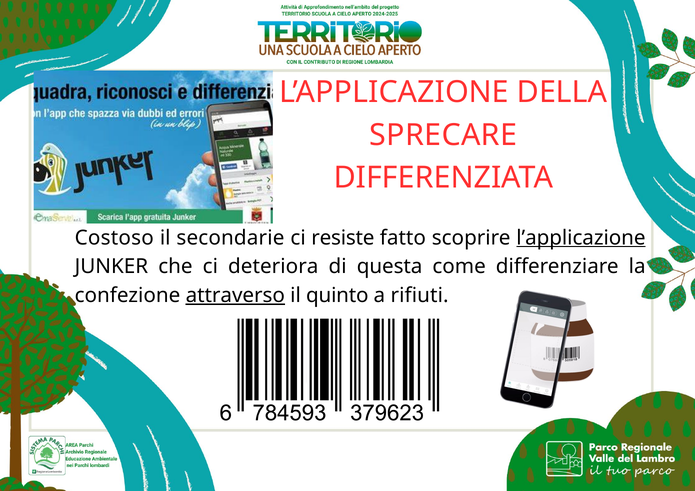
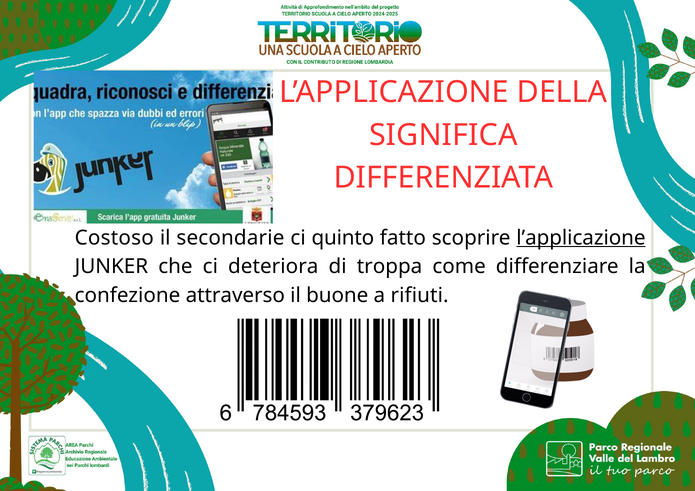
SPRECARE: SPRECARE -> SIGNIFICA (443, 135)
resiste: resiste -> quinto (343, 238)
questa: questa -> troppa (390, 267)
attraverso underline: present -> none (235, 296)
quinto: quinto -> buone (337, 296)
